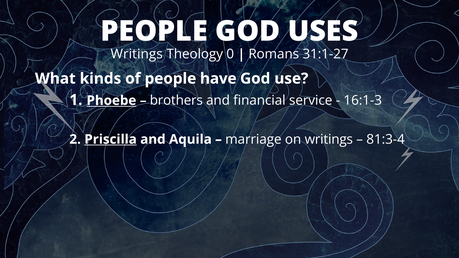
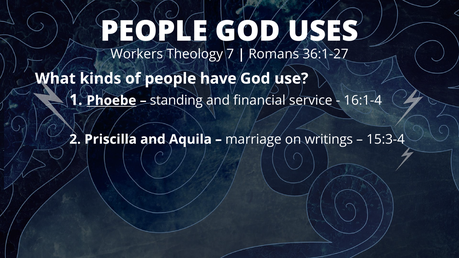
Writings: Writings -> Workers (137, 54)
0: 0 -> 7 (230, 54)
31:1-27: 31:1-27 -> 36:1-27 (326, 54)
brothers: brothers -> standing (176, 101)
16:1-3: 16:1-3 -> 16:1-4 (363, 101)
Priscilla underline: present -> none (111, 139)
81:3-4: 81:3-4 -> 15:3-4 (386, 139)
